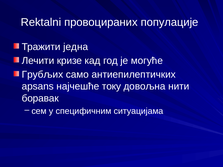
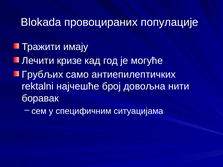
Rektalni: Rektalni -> Blokada (41, 22)
једна: једна -> имају (76, 47)
apsans: apsans -> rektalni (38, 87)
току: току -> број (111, 87)
